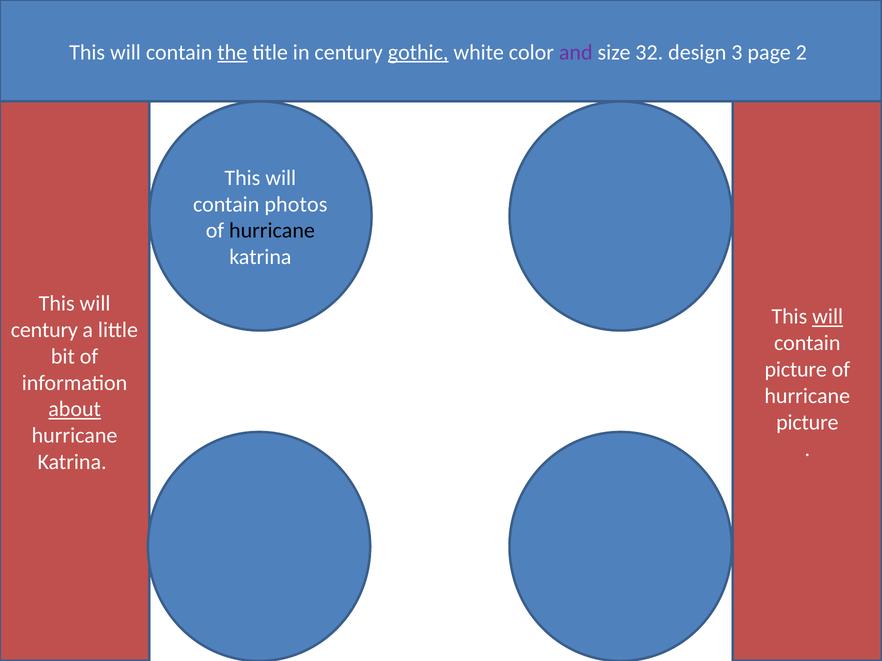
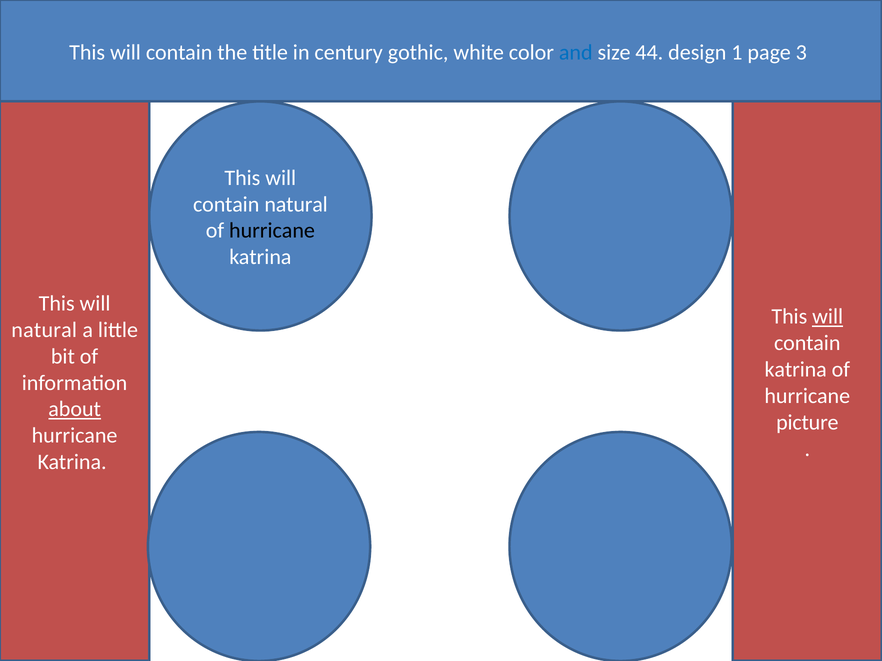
the underline: present -> none (232, 52)
gothic underline: present -> none (418, 52)
and colour: purple -> blue (576, 52)
32: 32 -> 44 (649, 52)
3: 3 -> 1 (737, 52)
2: 2 -> 3 (801, 52)
contain photos: photos -> natural (296, 204)
century: century -> natural (44, 330)
picture: picture -> katrina (796, 370)
